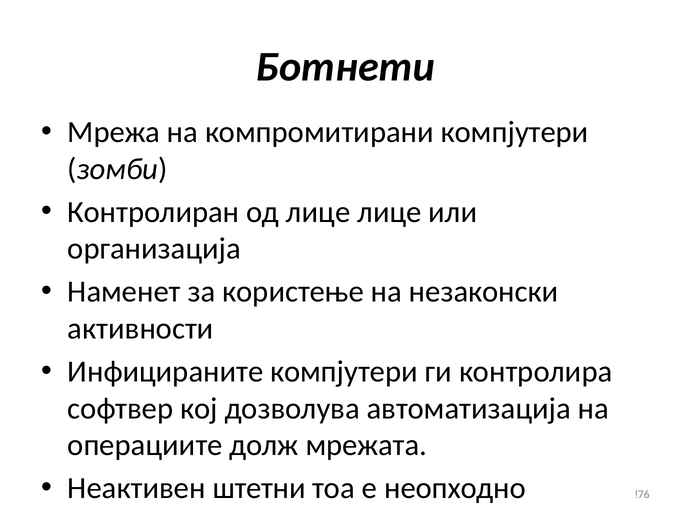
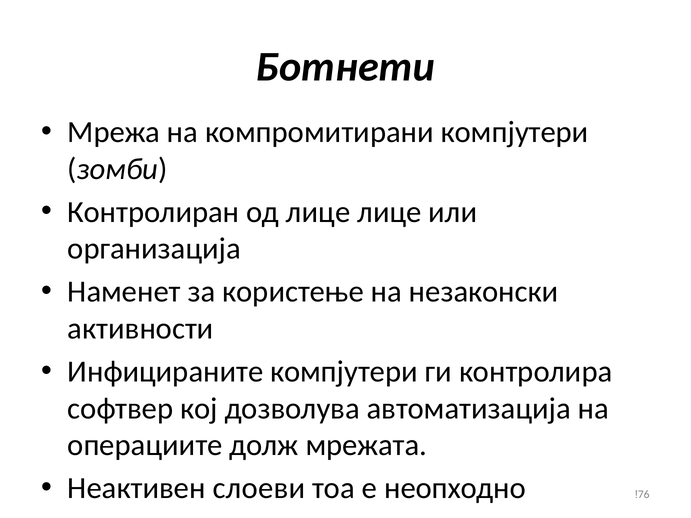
штетни: штетни -> слоеви (259, 488)
